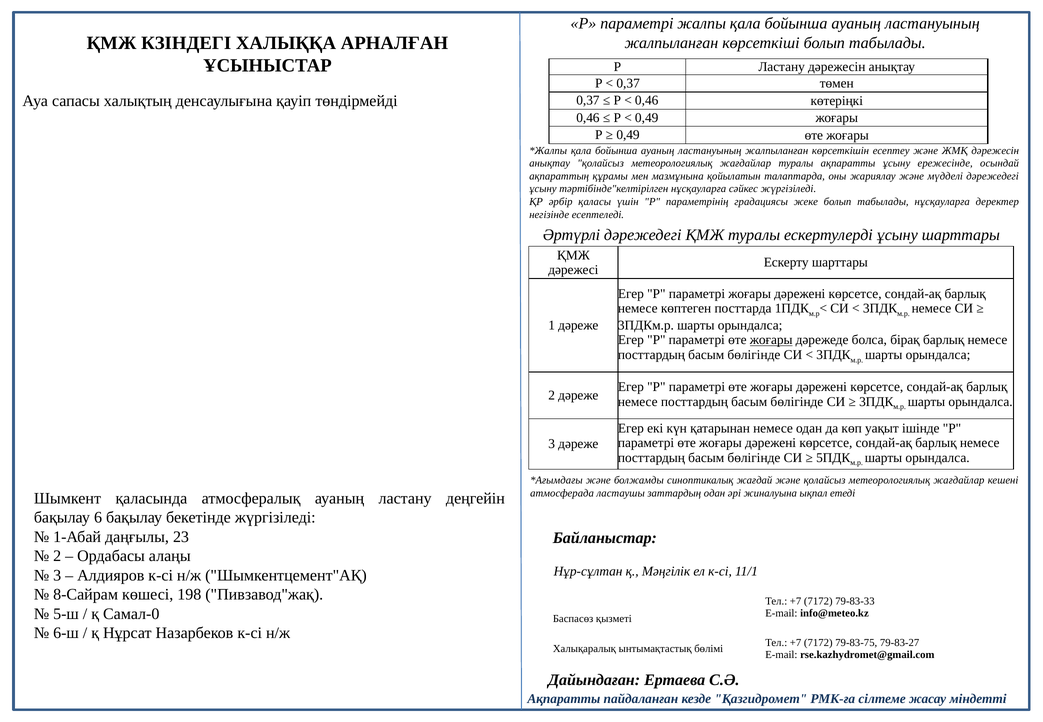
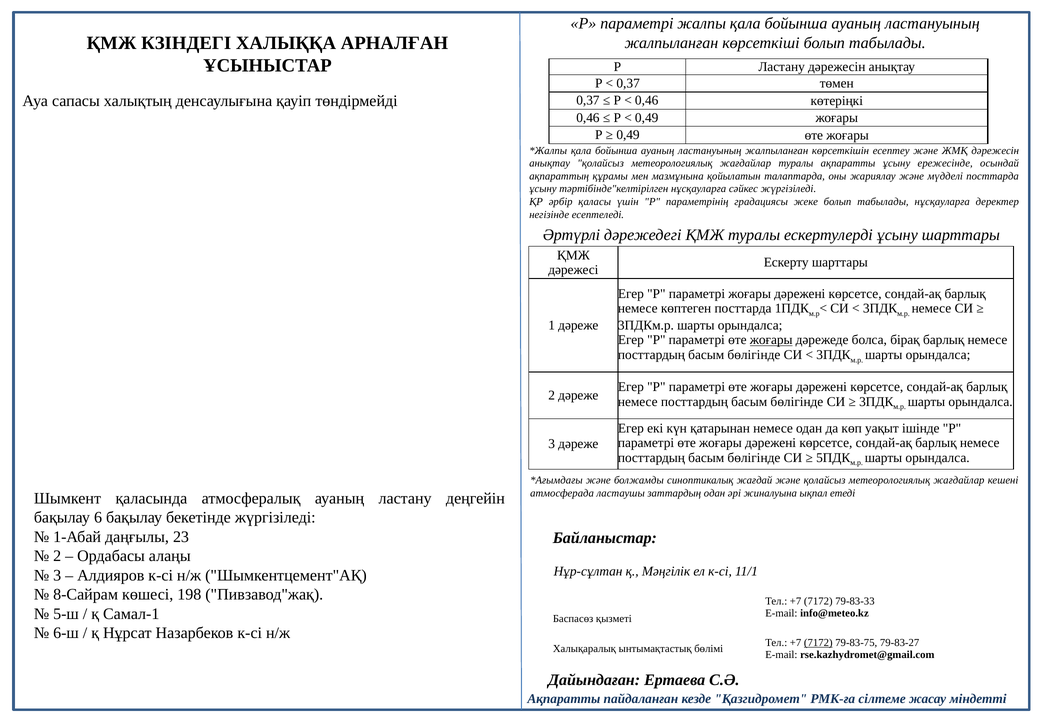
мүдделі дәрежедегі: дәрежедегі -> посттарда (993, 176)
Самал-0: Самал-0 -> Самал-1 (131, 614)
7172 underline: none -> present (818, 643)
